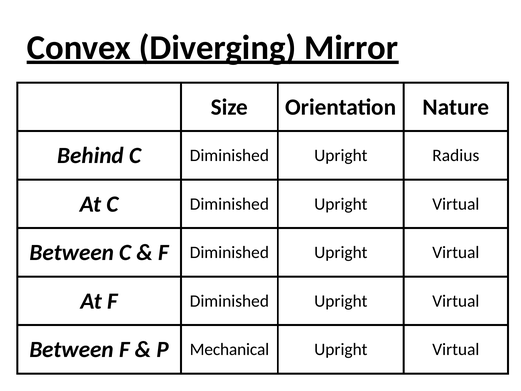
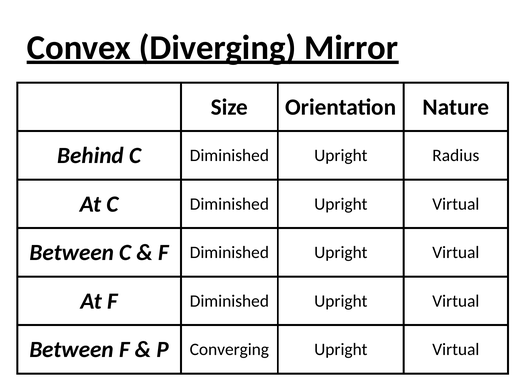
Mechanical: Mechanical -> Converging (229, 349)
